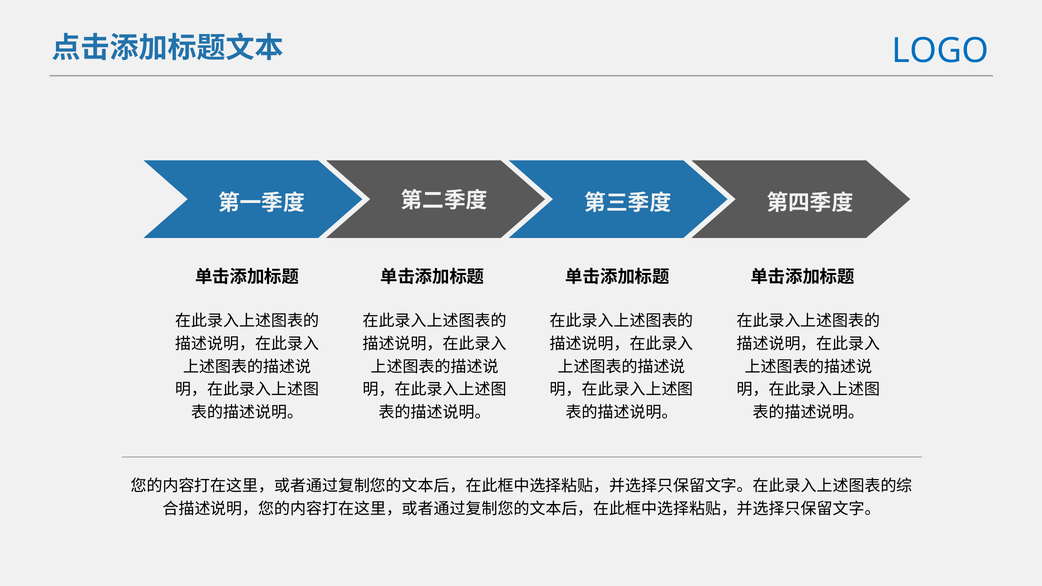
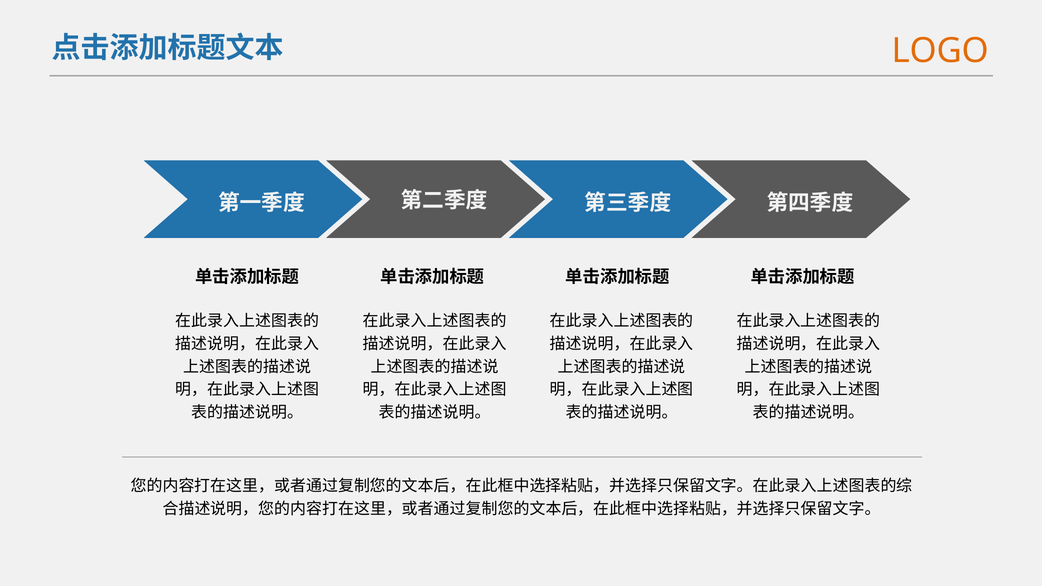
LOGO colour: blue -> orange (940, 51)
